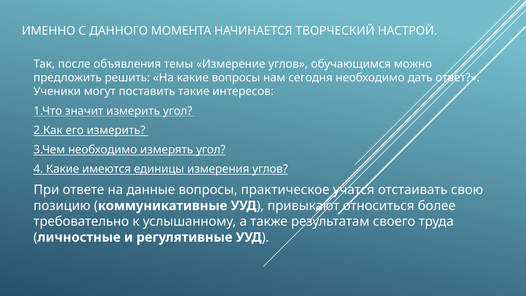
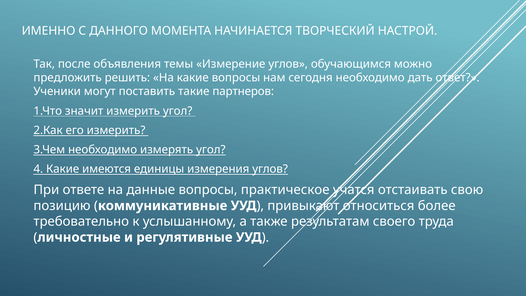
интересов: интересов -> партнеров (243, 91)
